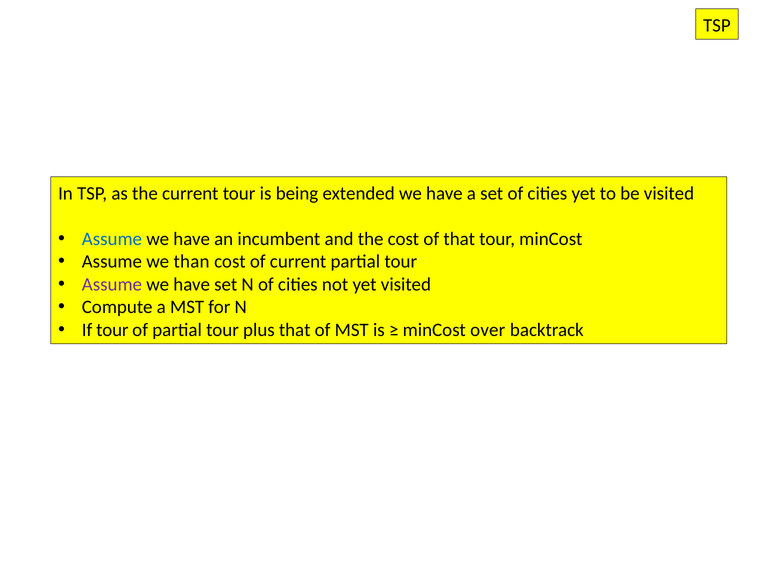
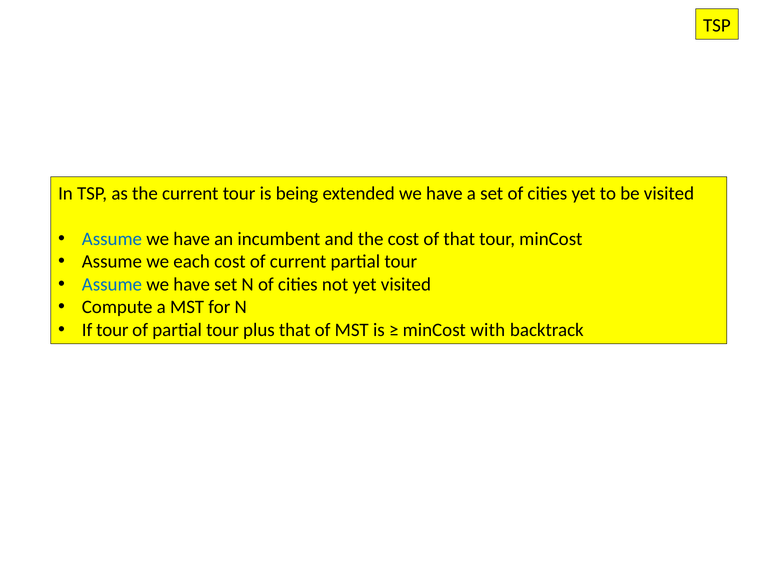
than: than -> each (192, 261)
Assume colour: purple -> blue (112, 284)
over: over -> with (488, 330)
